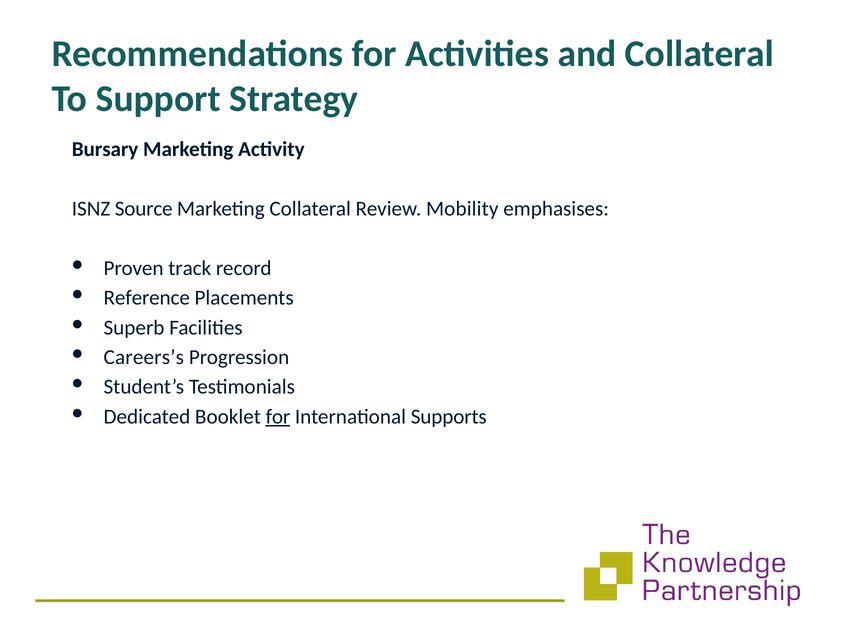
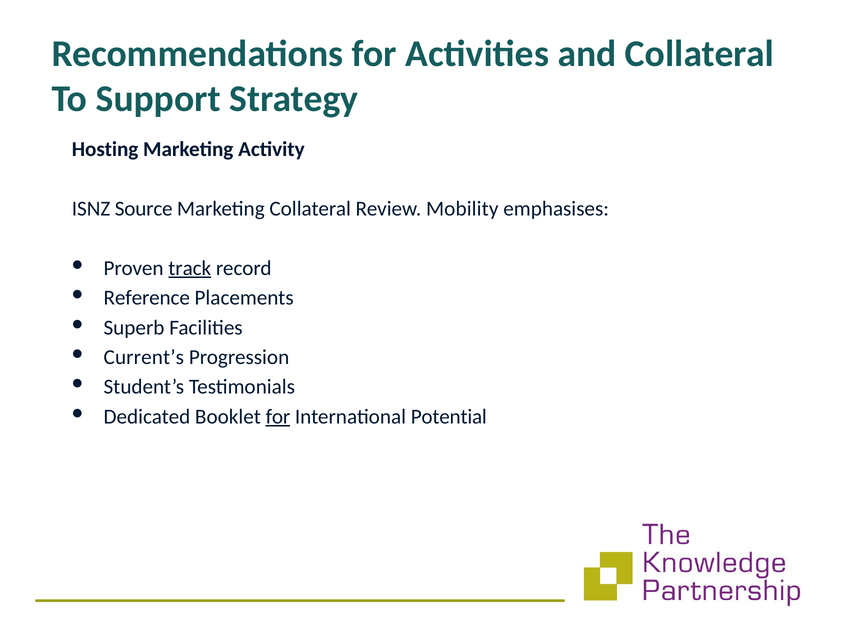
Bursary: Bursary -> Hosting (105, 149)
track underline: none -> present (190, 268)
Careers’s: Careers’s -> Current’s (144, 357)
Supports: Supports -> Potential (449, 416)
